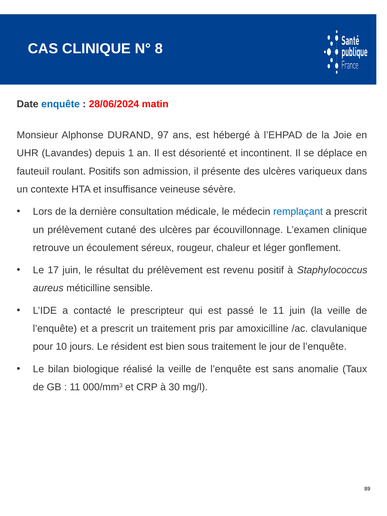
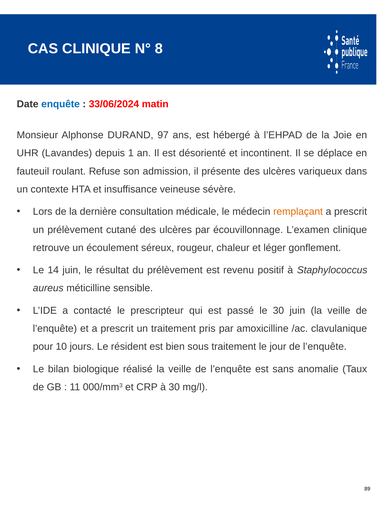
28/06/2024: 28/06/2024 -> 33/06/2024 (114, 104)
Positifs: Positifs -> Refuse (105, 171)
remplaçant colour: blue -> orange (298, 212)
17: 17 -> 14 (53, 270)
le 11: 11 -> 30 (278, 311)
